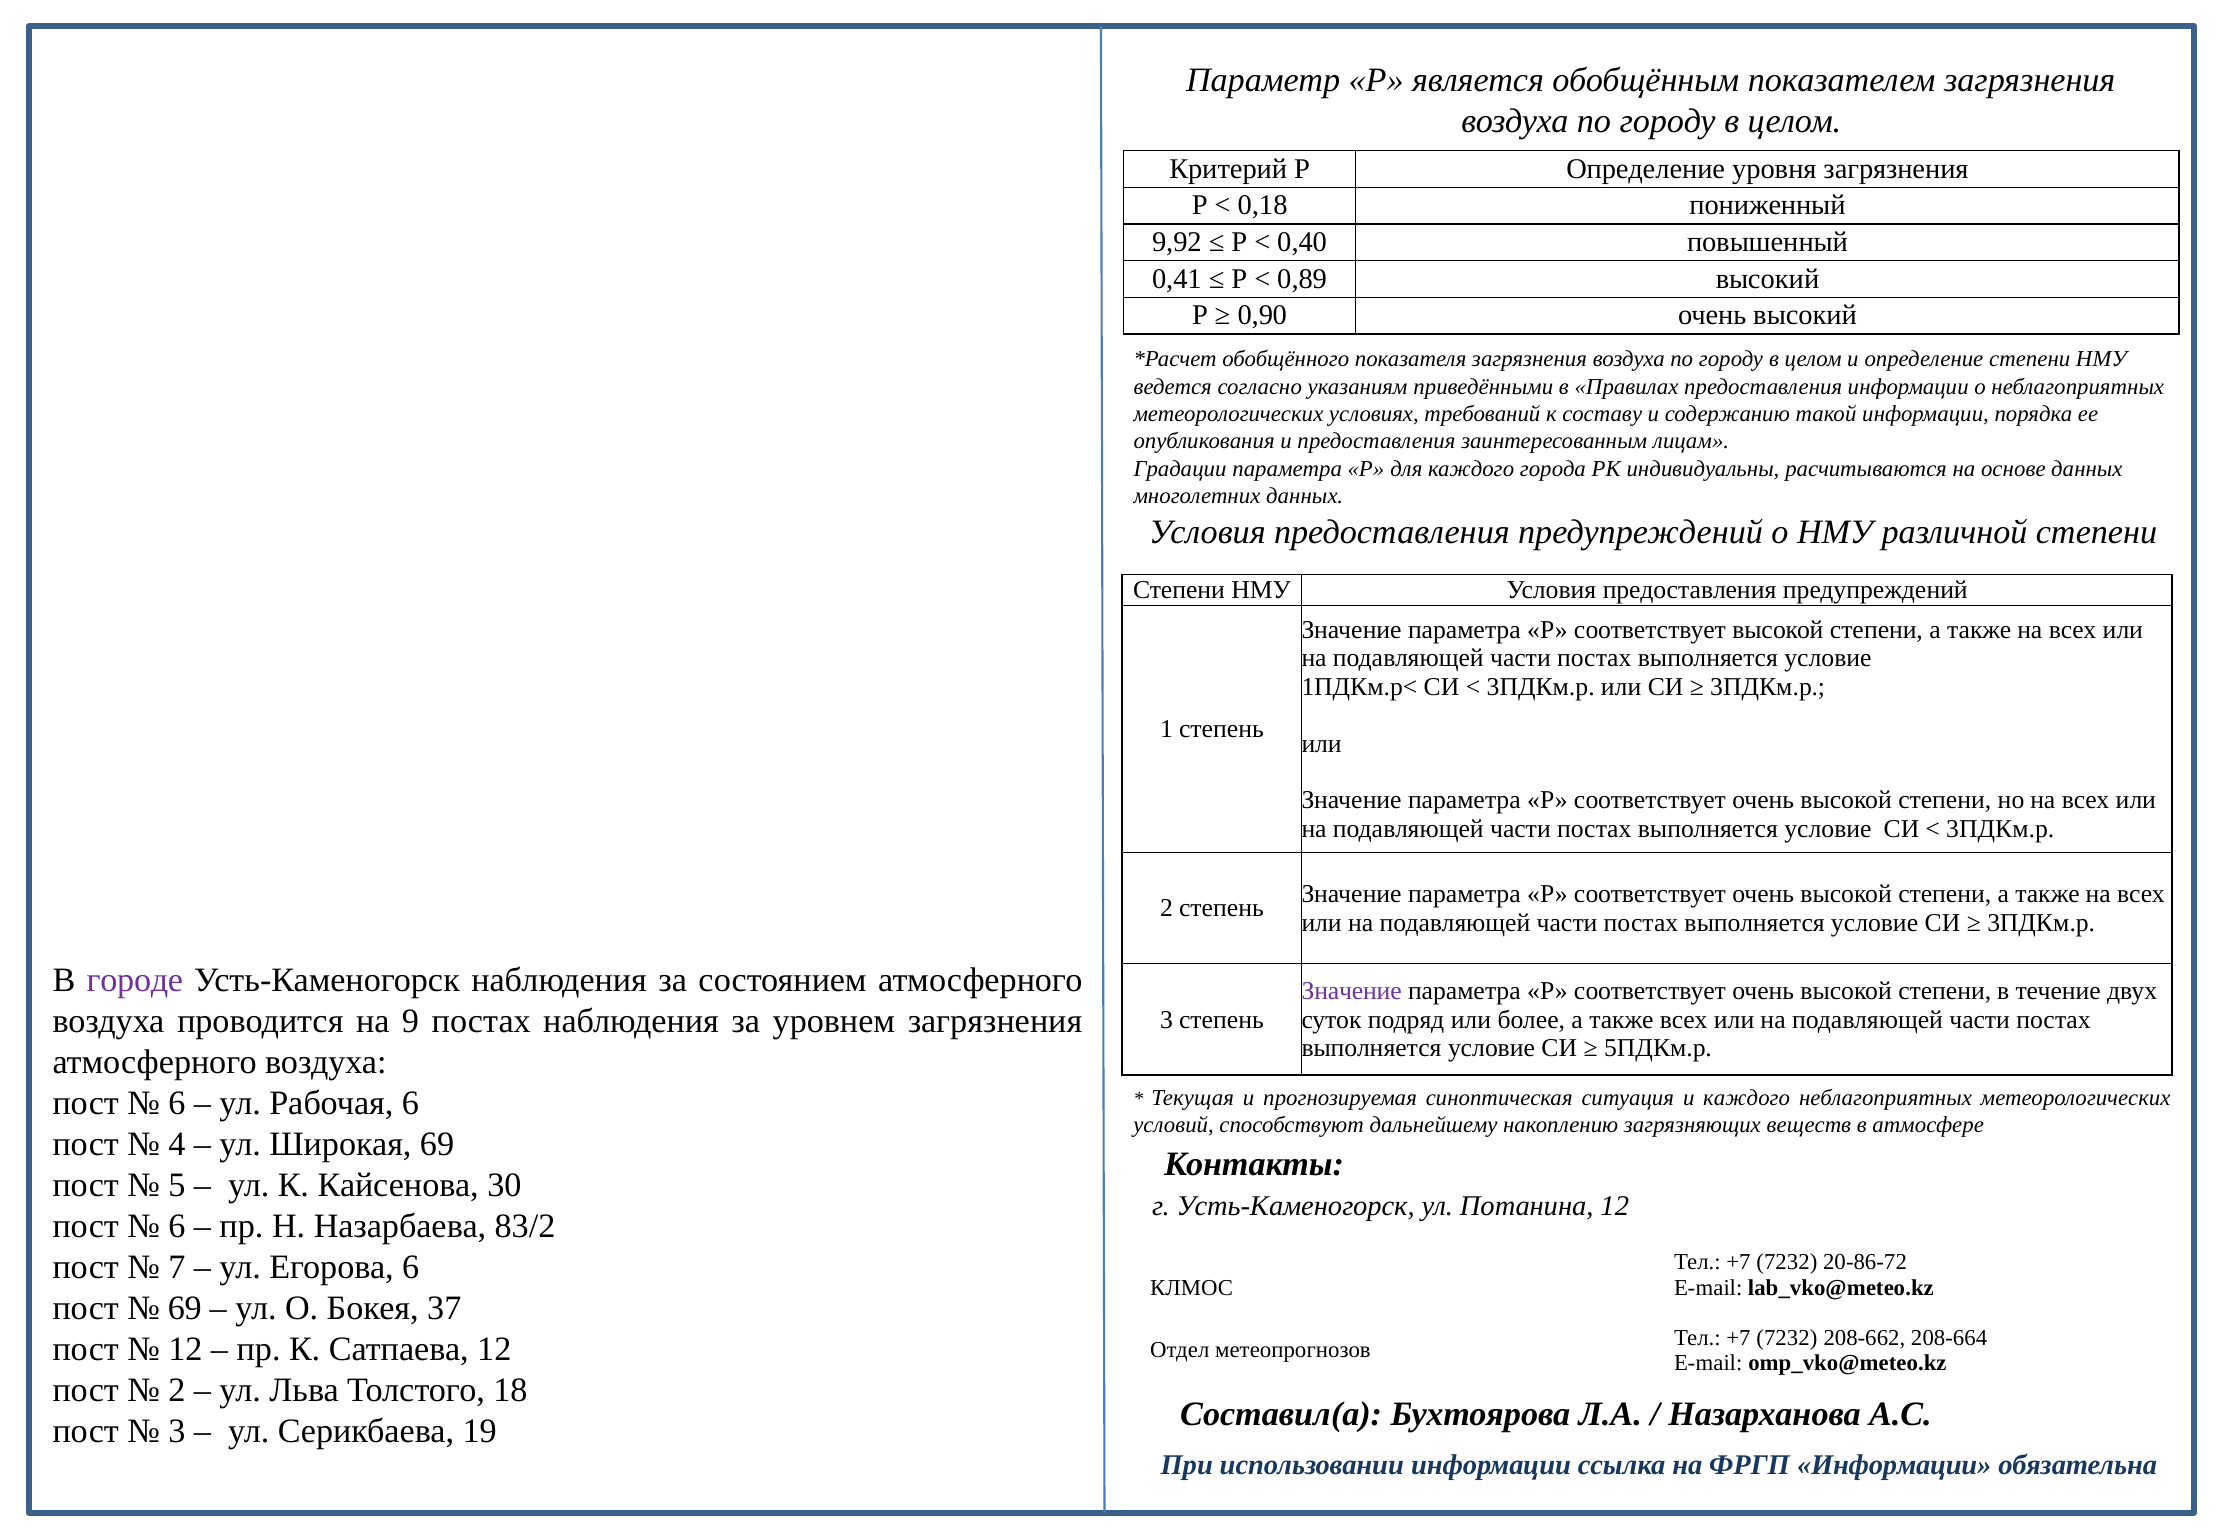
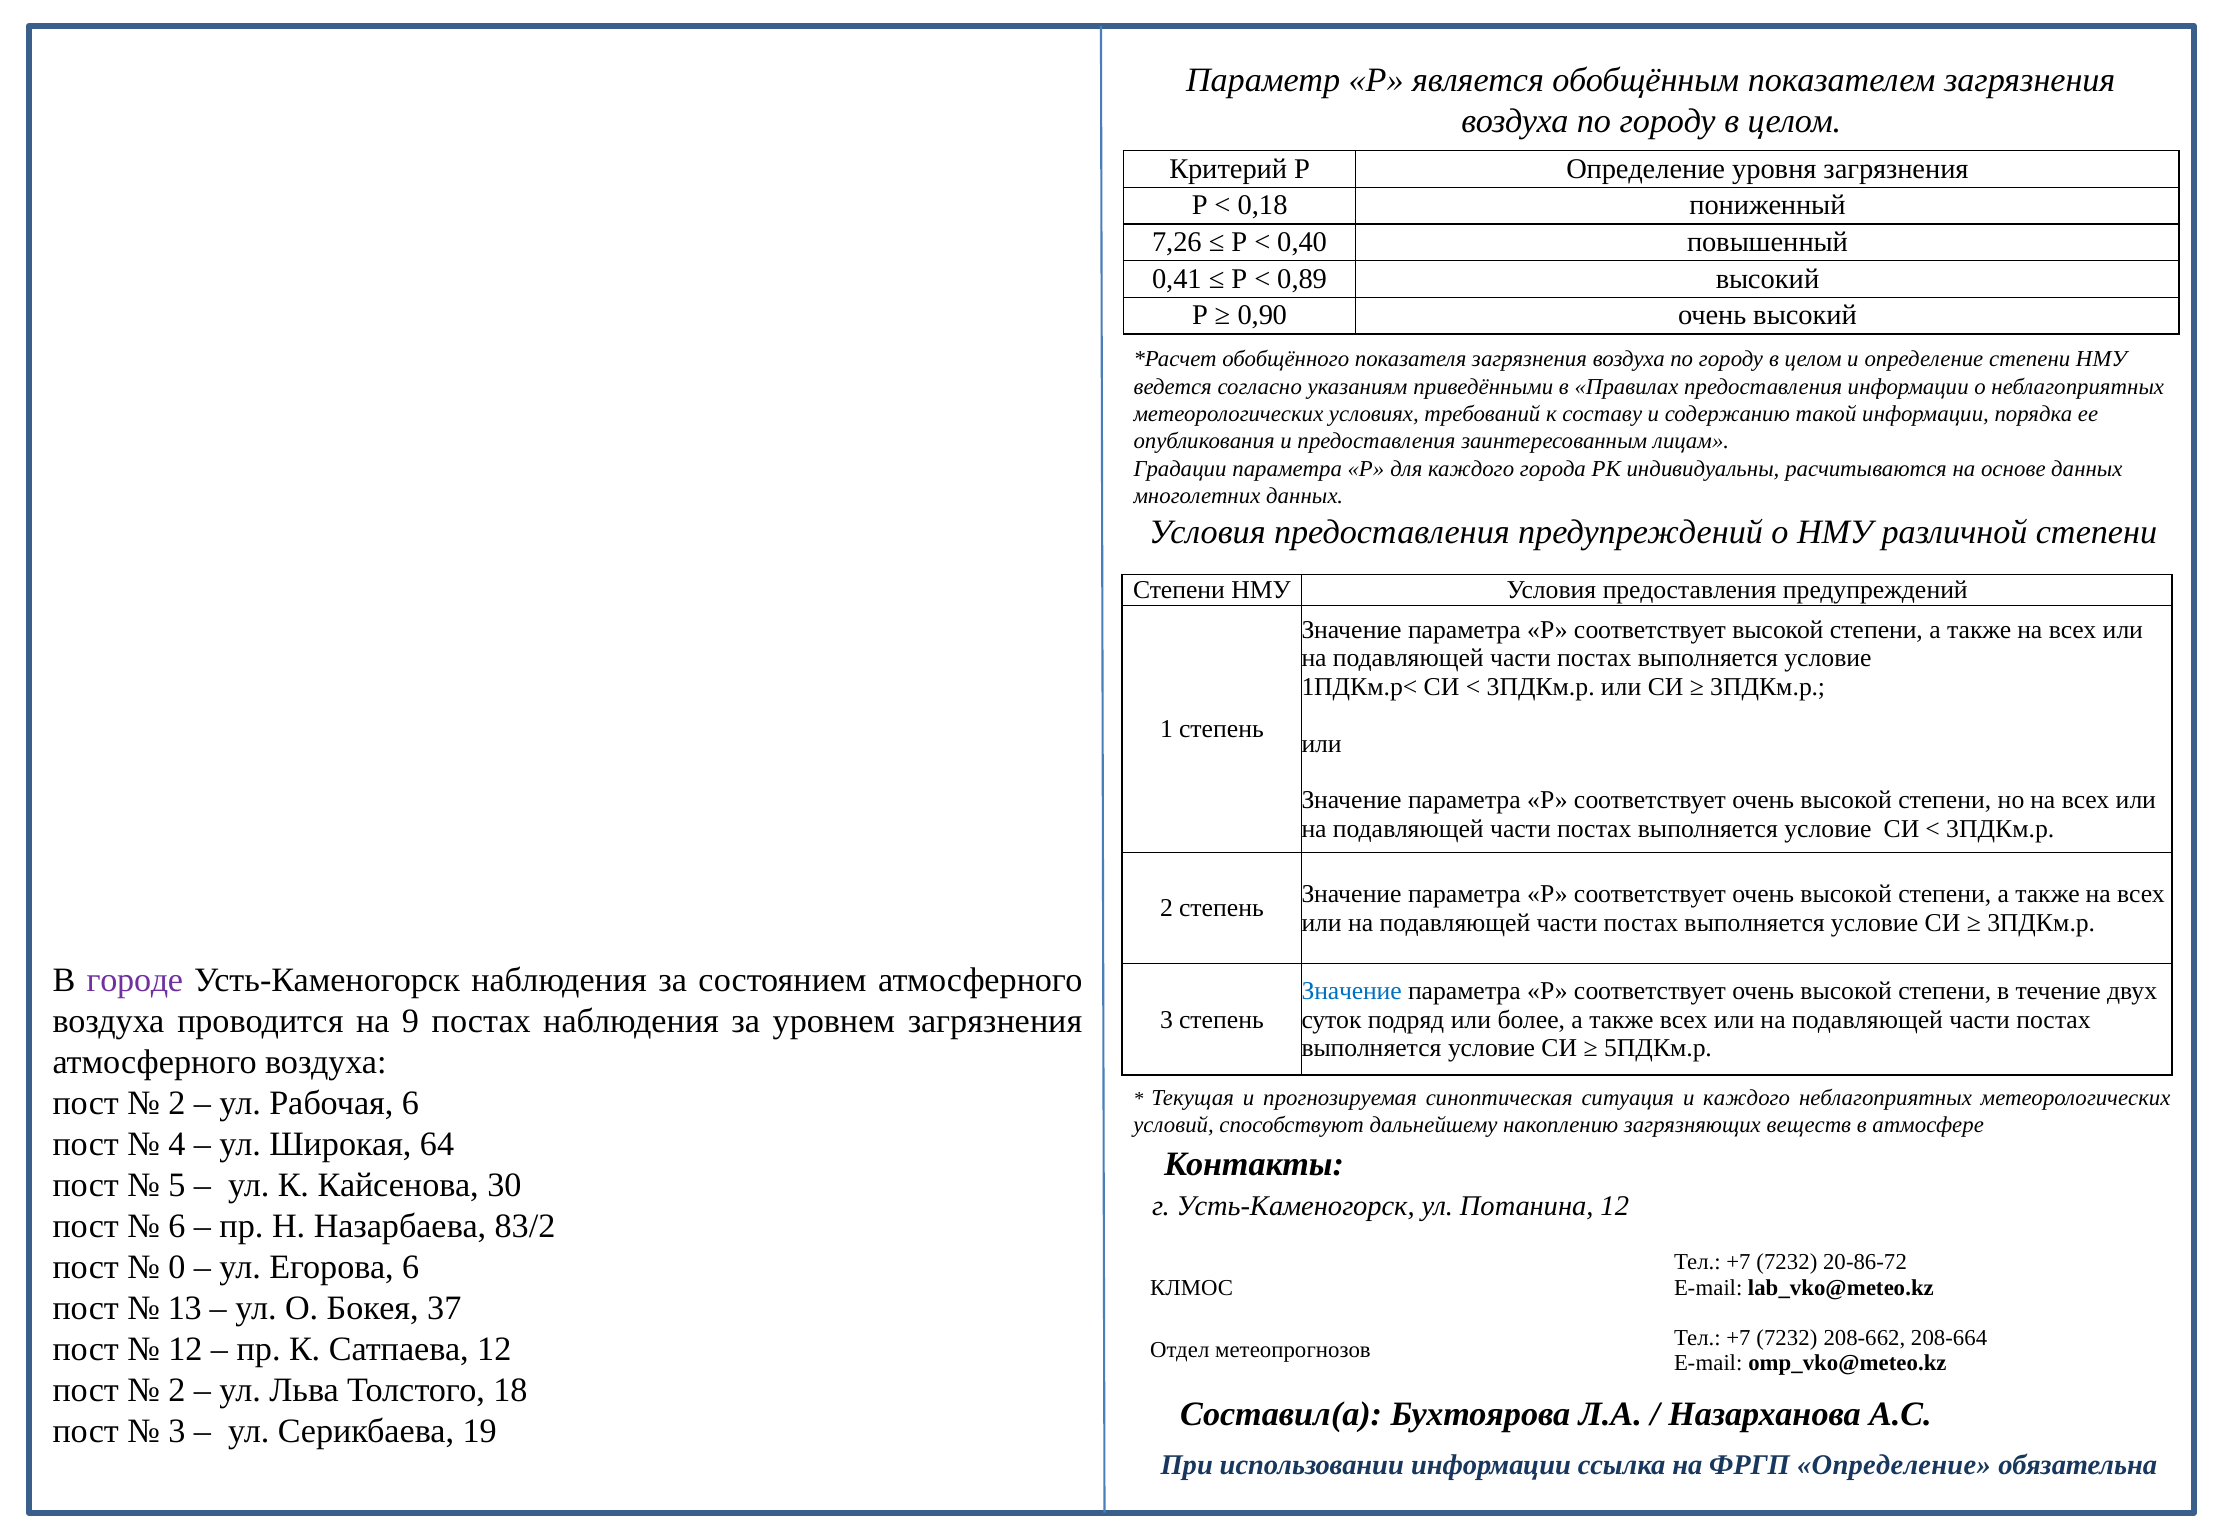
9,92: 9,92 -> 7,26 (1177, 242)
Значение colour: purple -> blue (1352, 991)
6: 6 -> 2 (177, 1103)
Широкая 69: 69 -> 64 (437, 1144)
7: 7 -> 0 (177, 1267)
69: 69 -> 13 (185, 1308)
ФРГП Информации: Информации -> Определение (1894, 1466)
